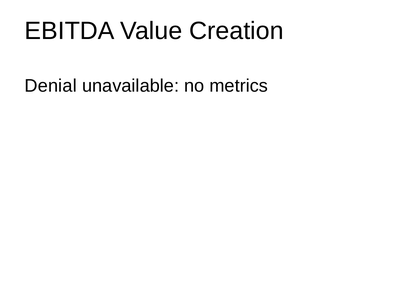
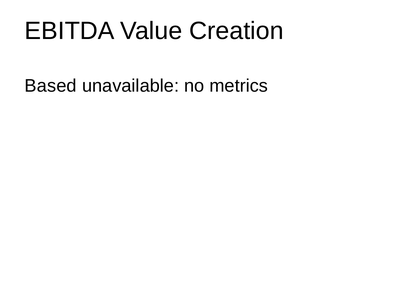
Denial: Denial -> Based (51, 86)
